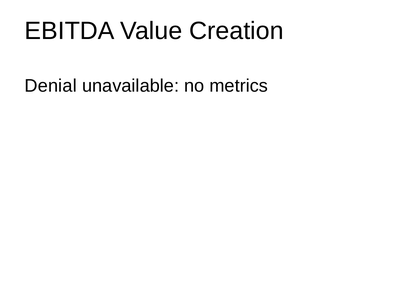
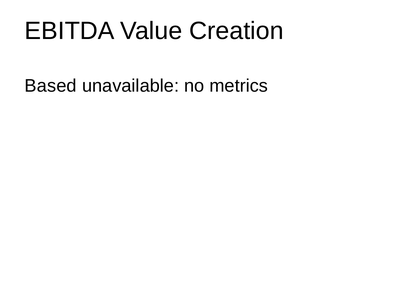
Denial: Denial -> Based (51, 86)
